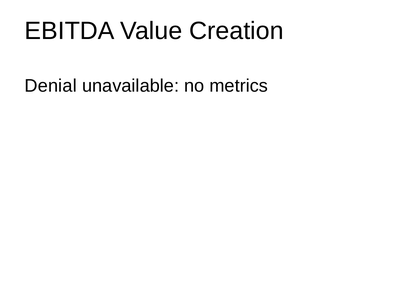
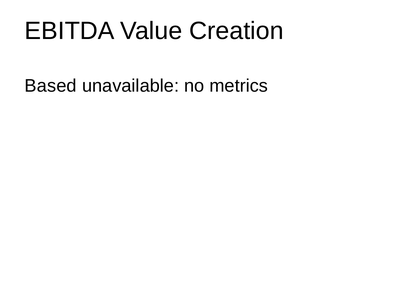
Denial: Denial -> Based (51, 86)
